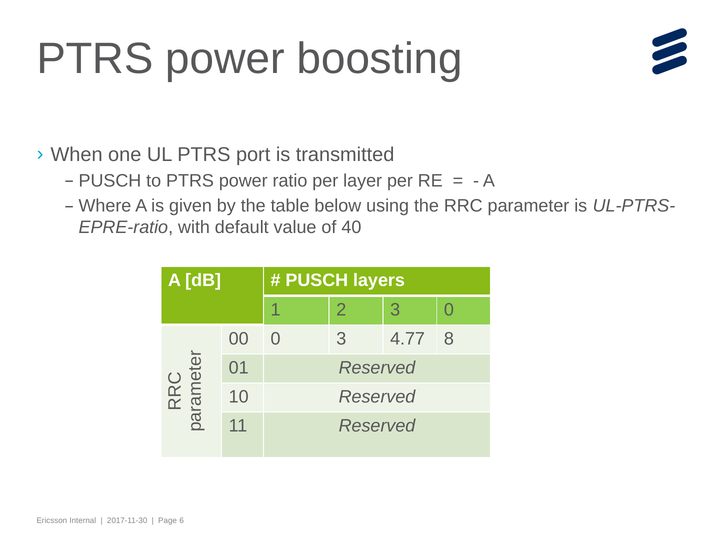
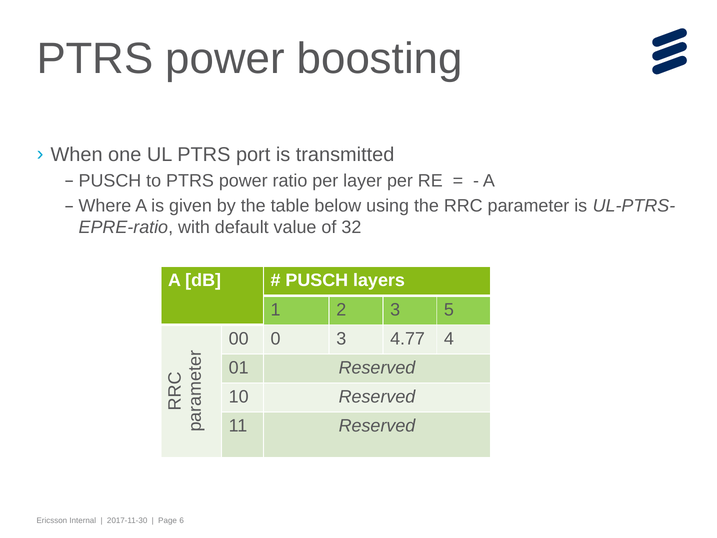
40: 40 -> 32 (351, 227)
3 0: 0 -> 5 (449, 309)
8: 8 -> 4 (449, 339)
